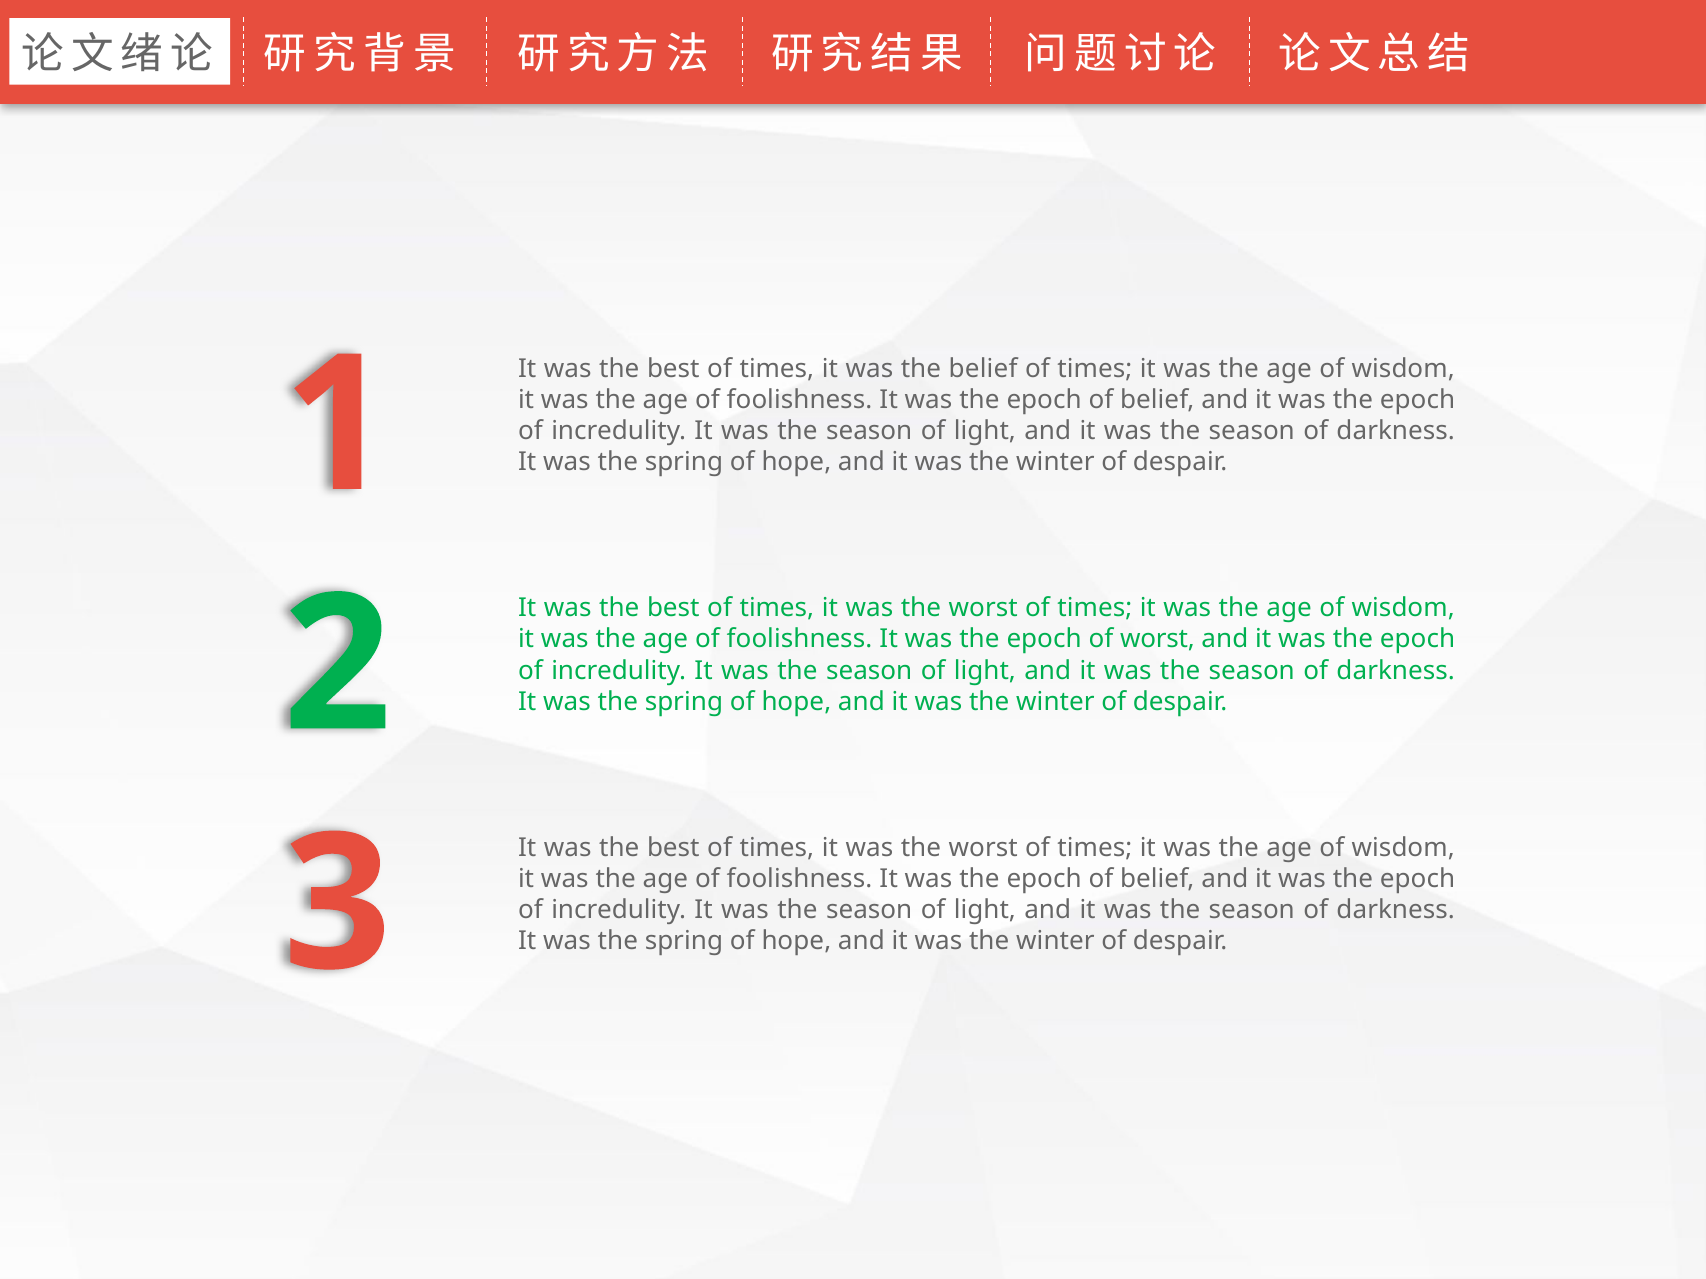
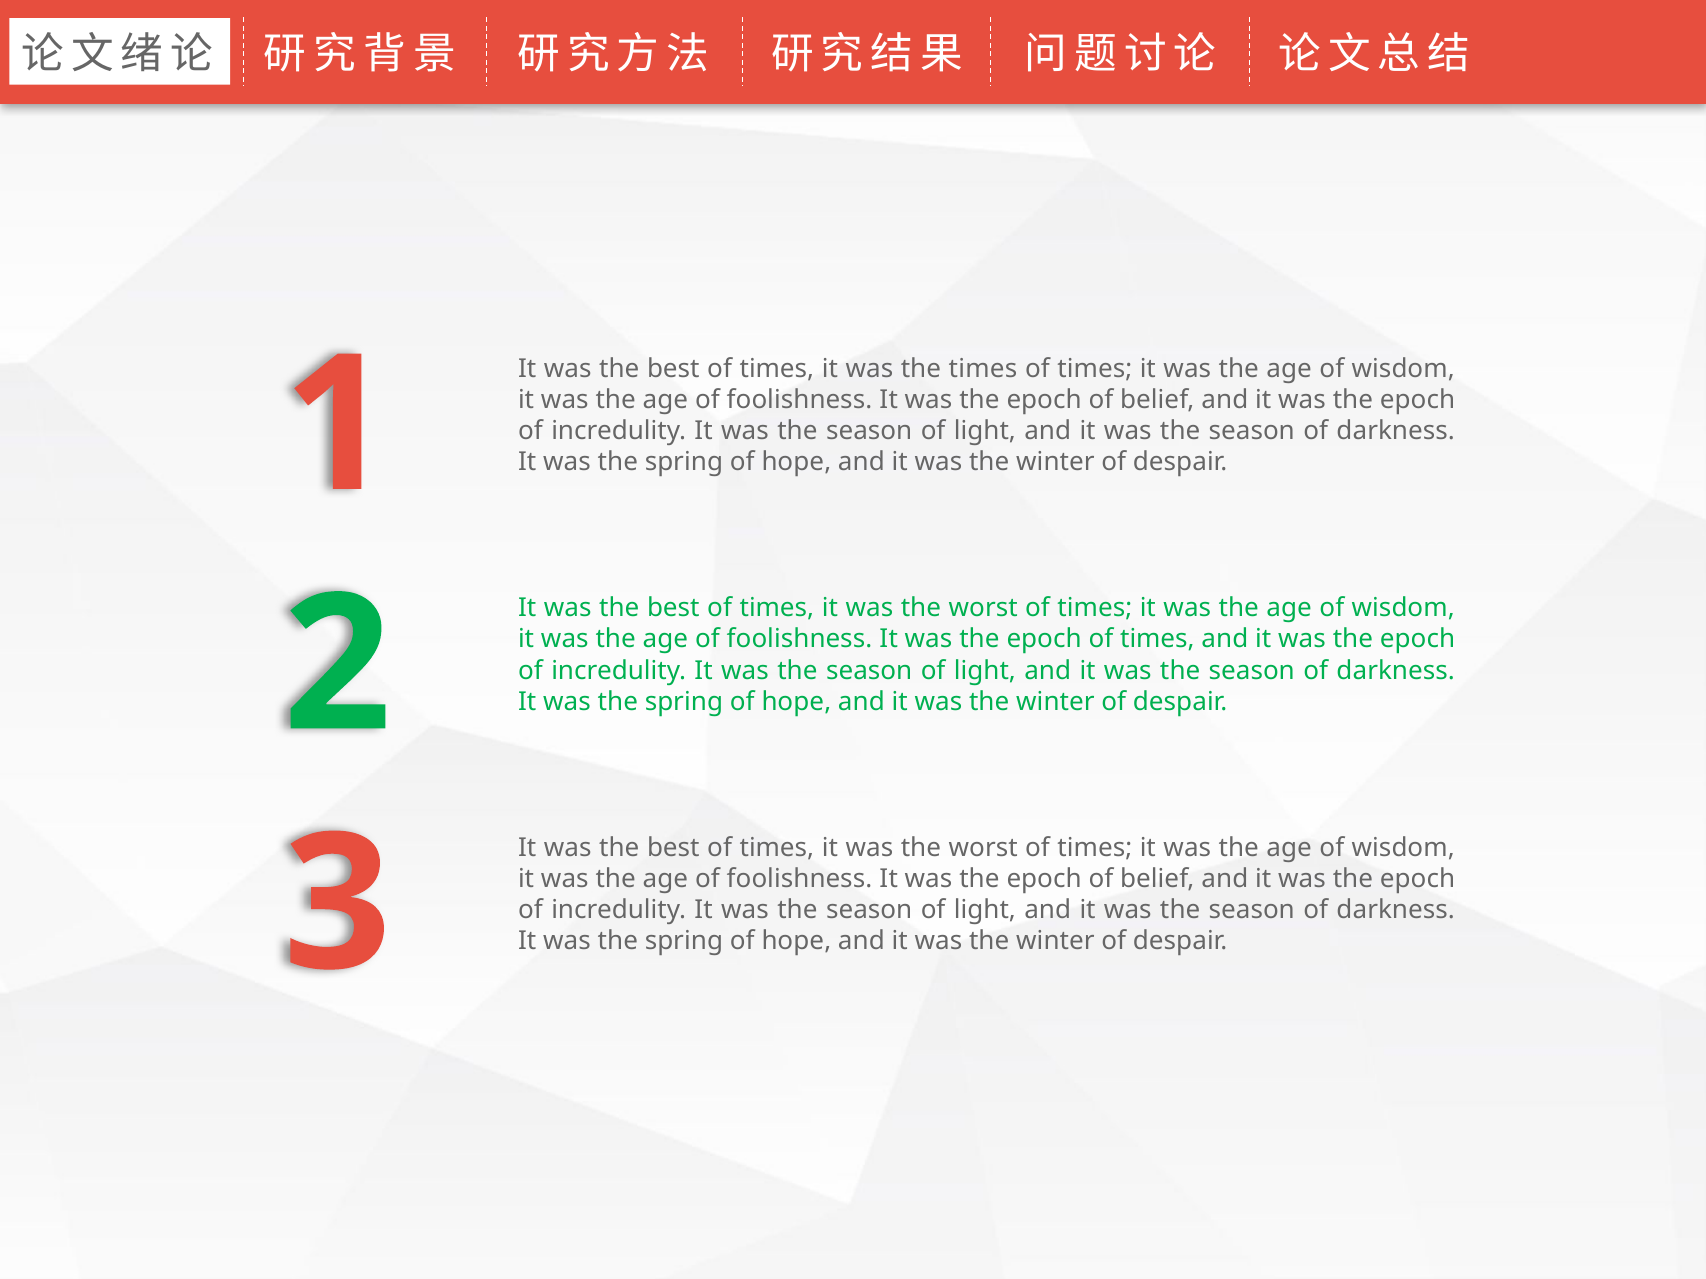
the belief: belief -> times (983, 369)
epoch of worst: worst -> times (1157, 639)
